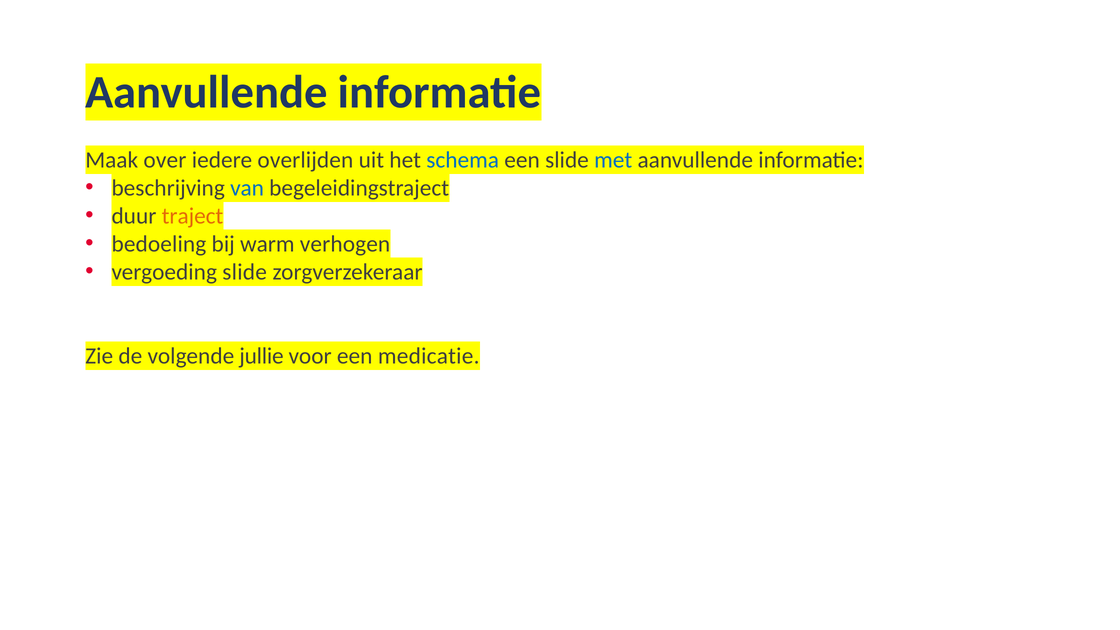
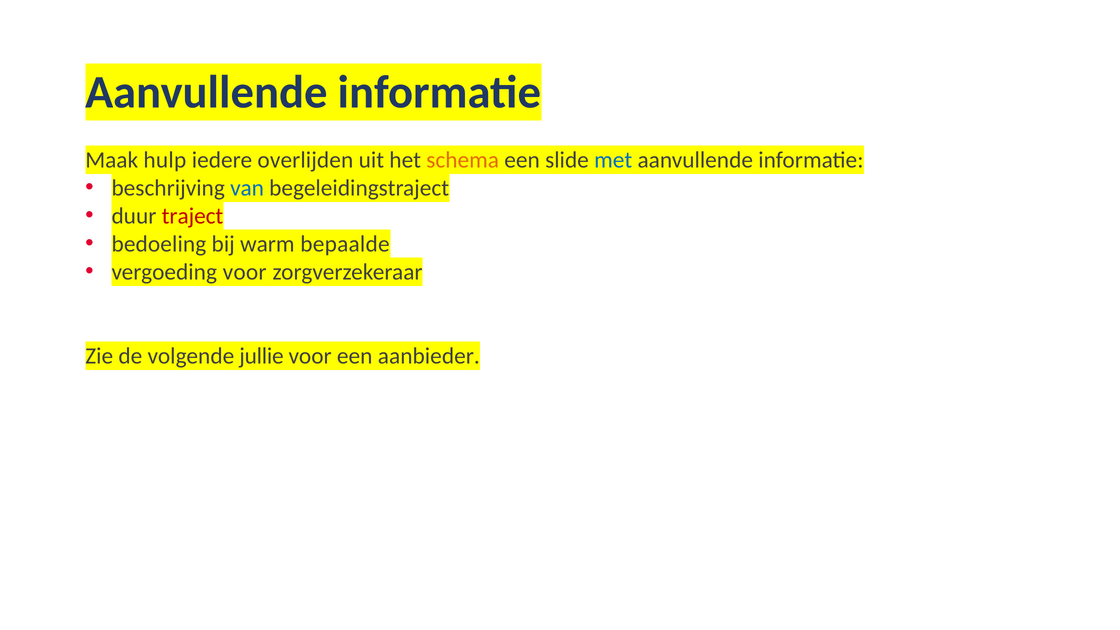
over: over -> hulp (165, 160)
schema colour: blue -> orange (463, 160)
traject colour: orange -> red (192, 216)
verhogen: verhogen -> bepaalde (345, 244)
vergoeding slide: slide -> voor (245, 272)
medicatie: medicatie -> aanbieder (429, 356)
